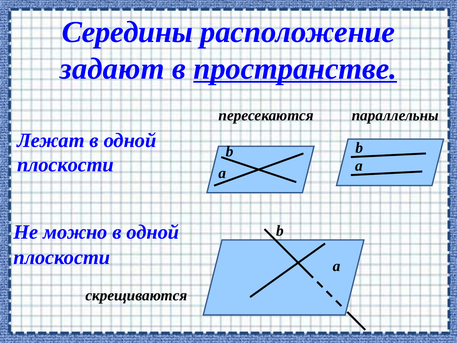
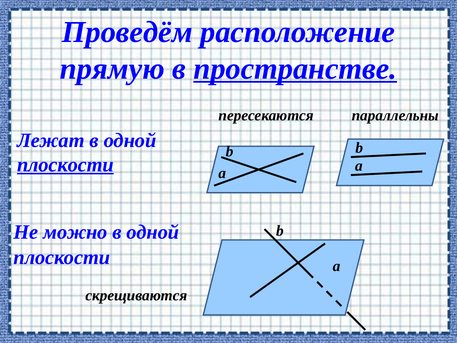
Середины: Середины -> Проведём (127, 32)
задают: задают -> прямую (112, 69)
плоскости underline: none -> present (65, 165)
